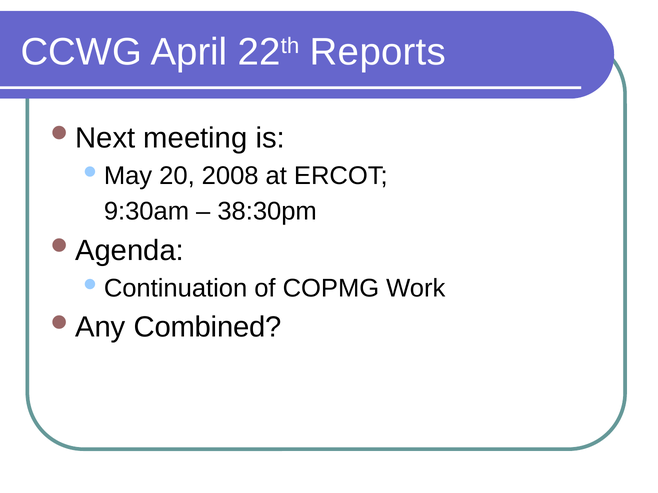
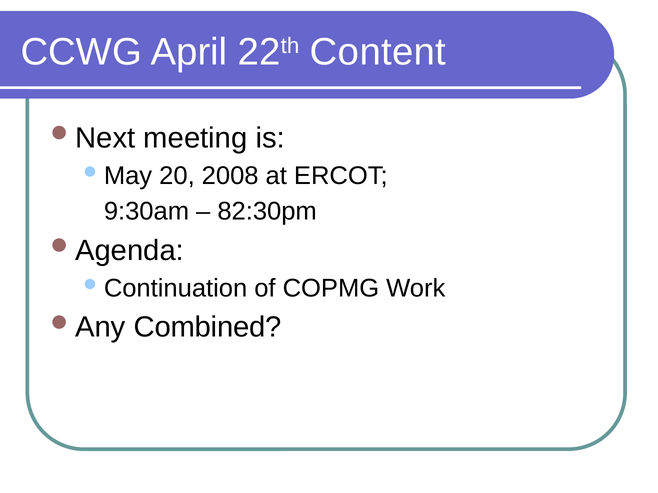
Reports: Reports -> Content (378, 52)
38:30pm: 38:30pm -> 82:30pm (267, 212)
